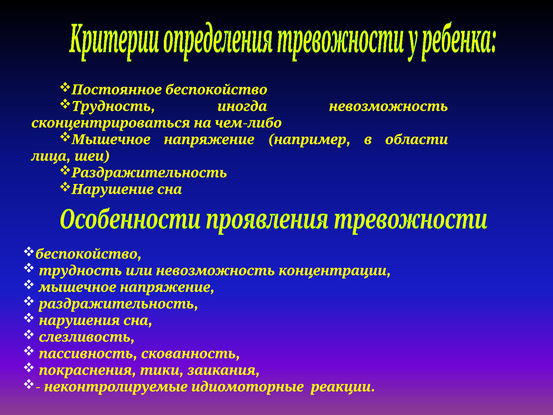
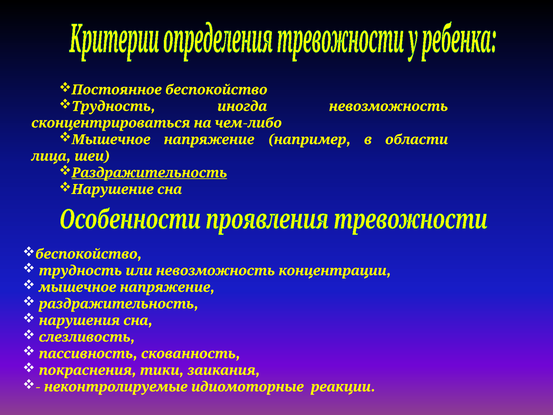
Раздражительность underline: none -> present (149, 173)
